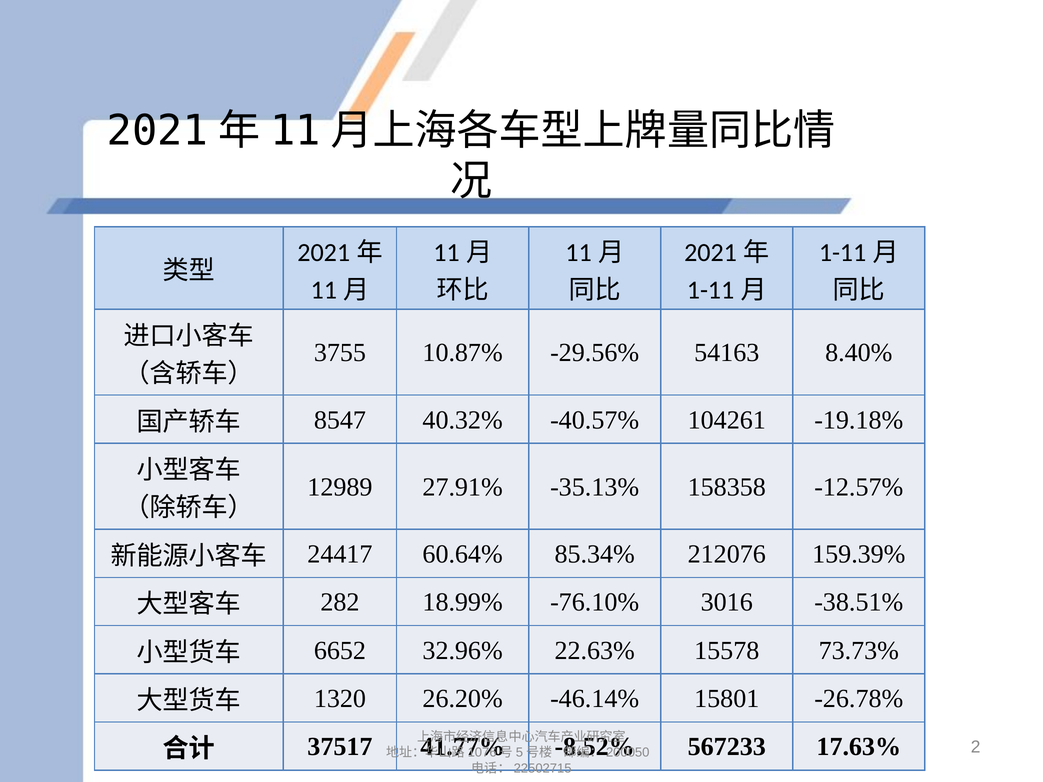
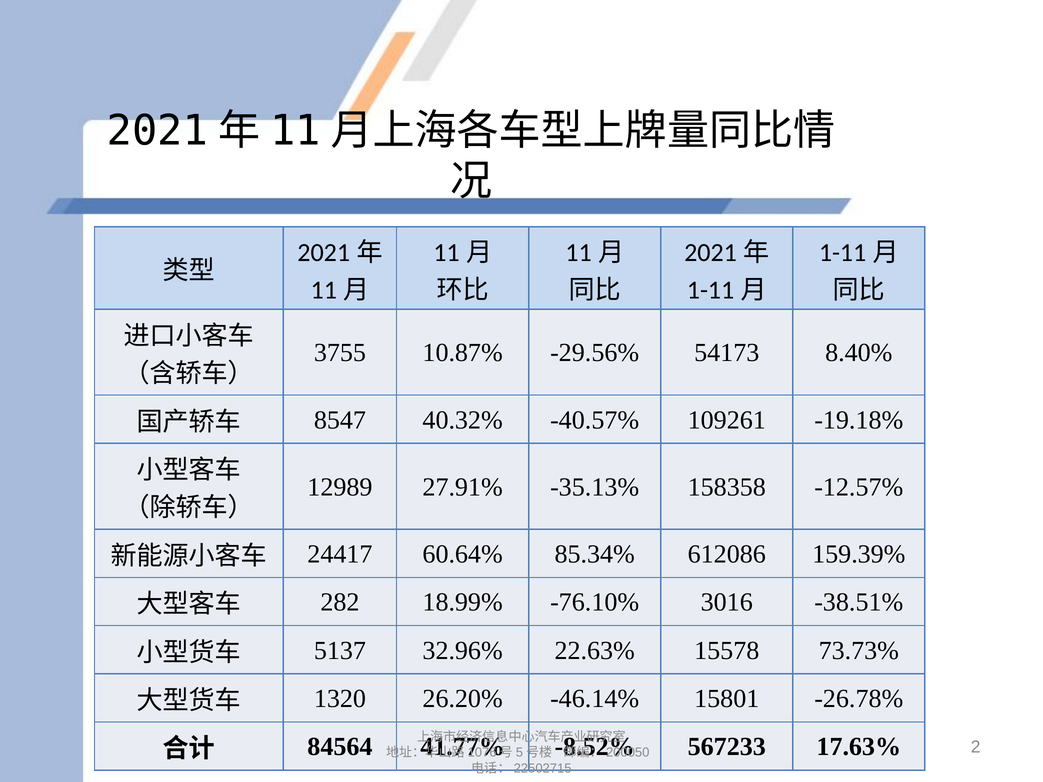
54163: 54163 -> 54173 (727, 353)
104261: 104261 -> 109261 (727, 420)
212076: 212076 -> 612086 (727, 554)
6652: 6652 -> 5137 (340, 651)
37517: 37517 -> 84564 (340, 747)
